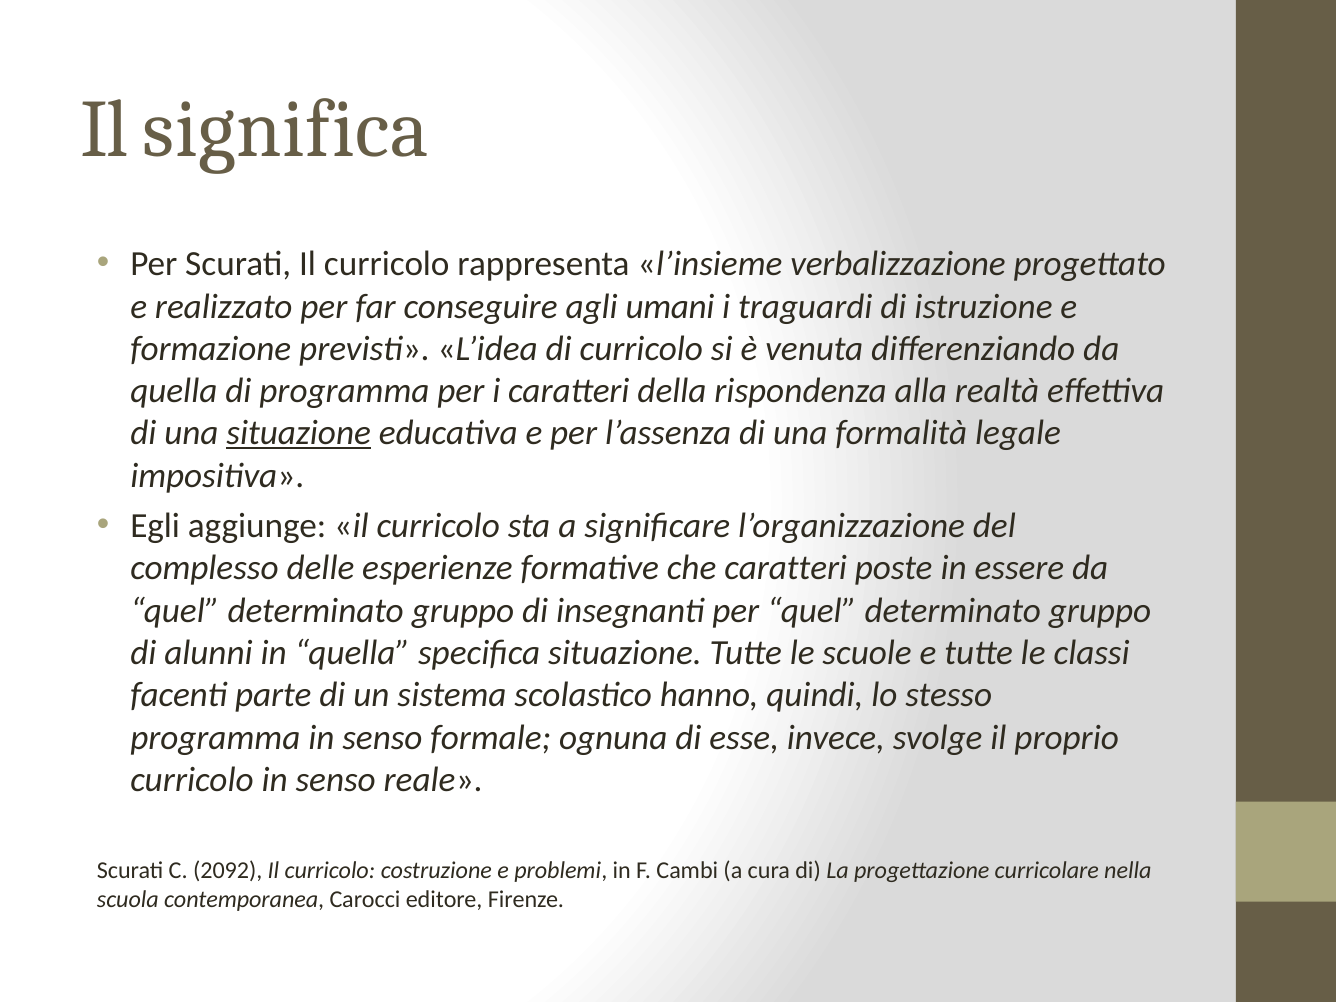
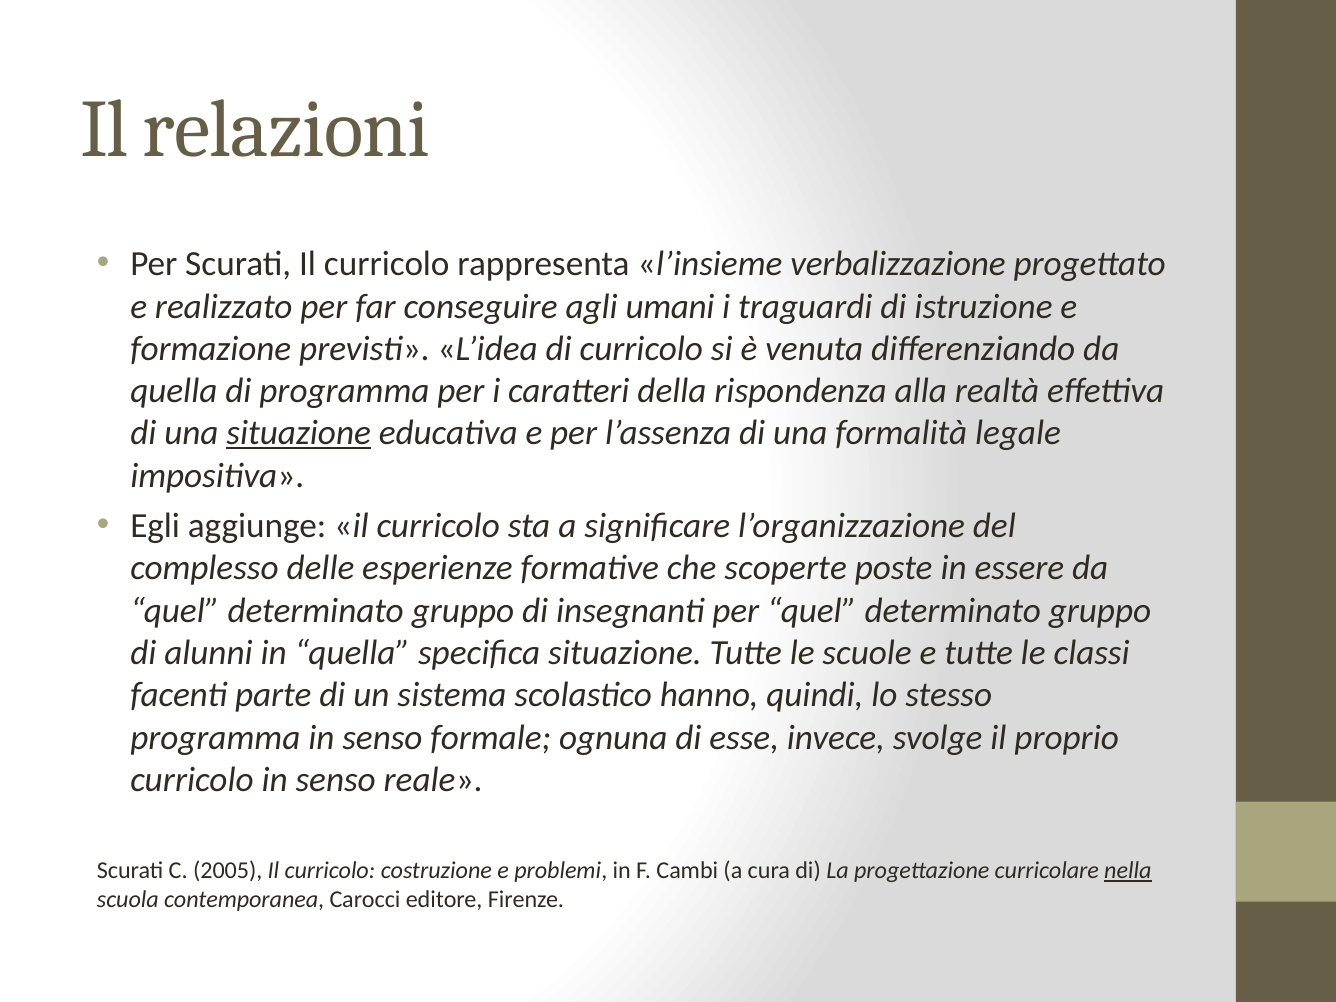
significa: significa -> relazioni (286, 129)
che caratteri: caratteri -> scoperte (786, 568)
2092: 2092 -> 2005 (228, 871)
nella underline: none -> present (1128, 871)
